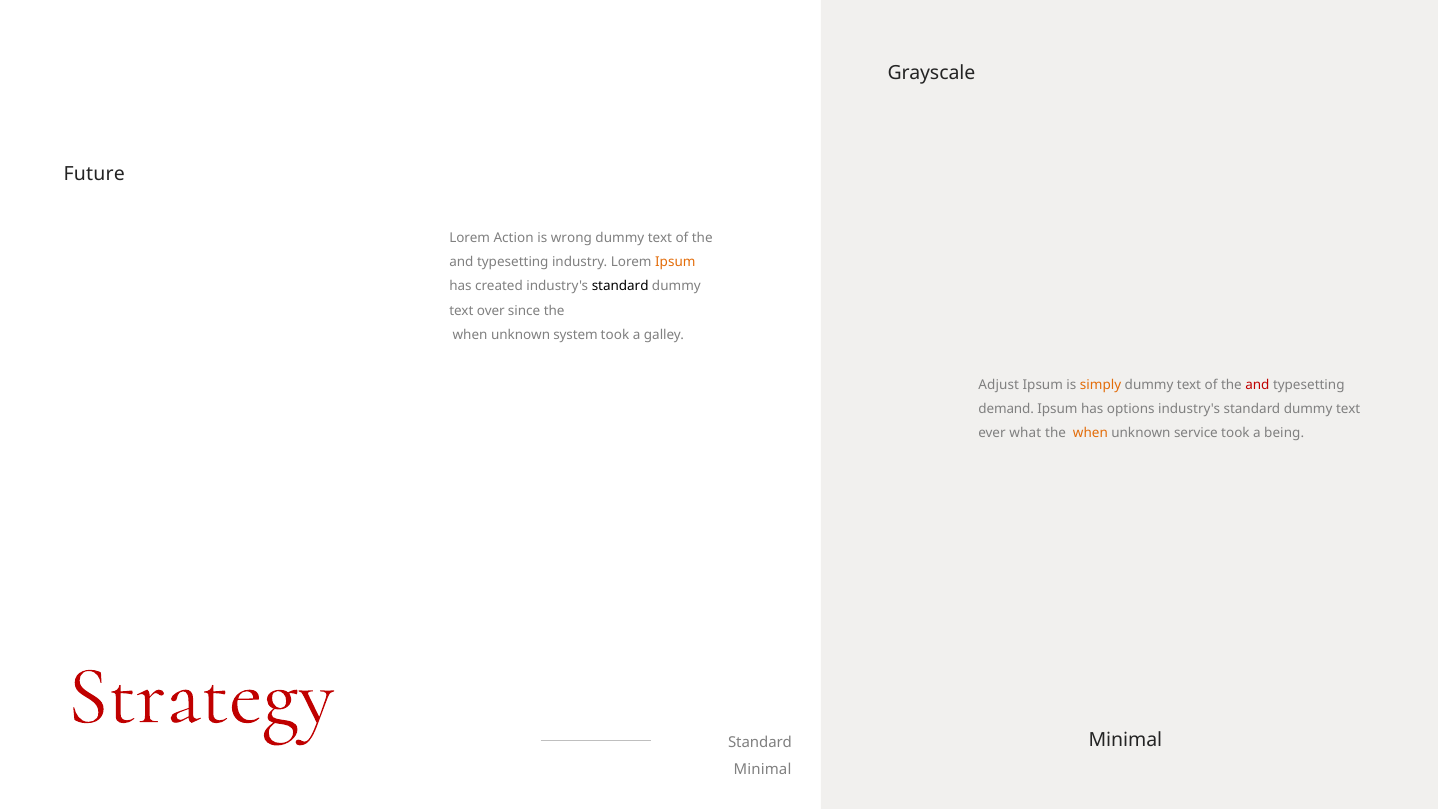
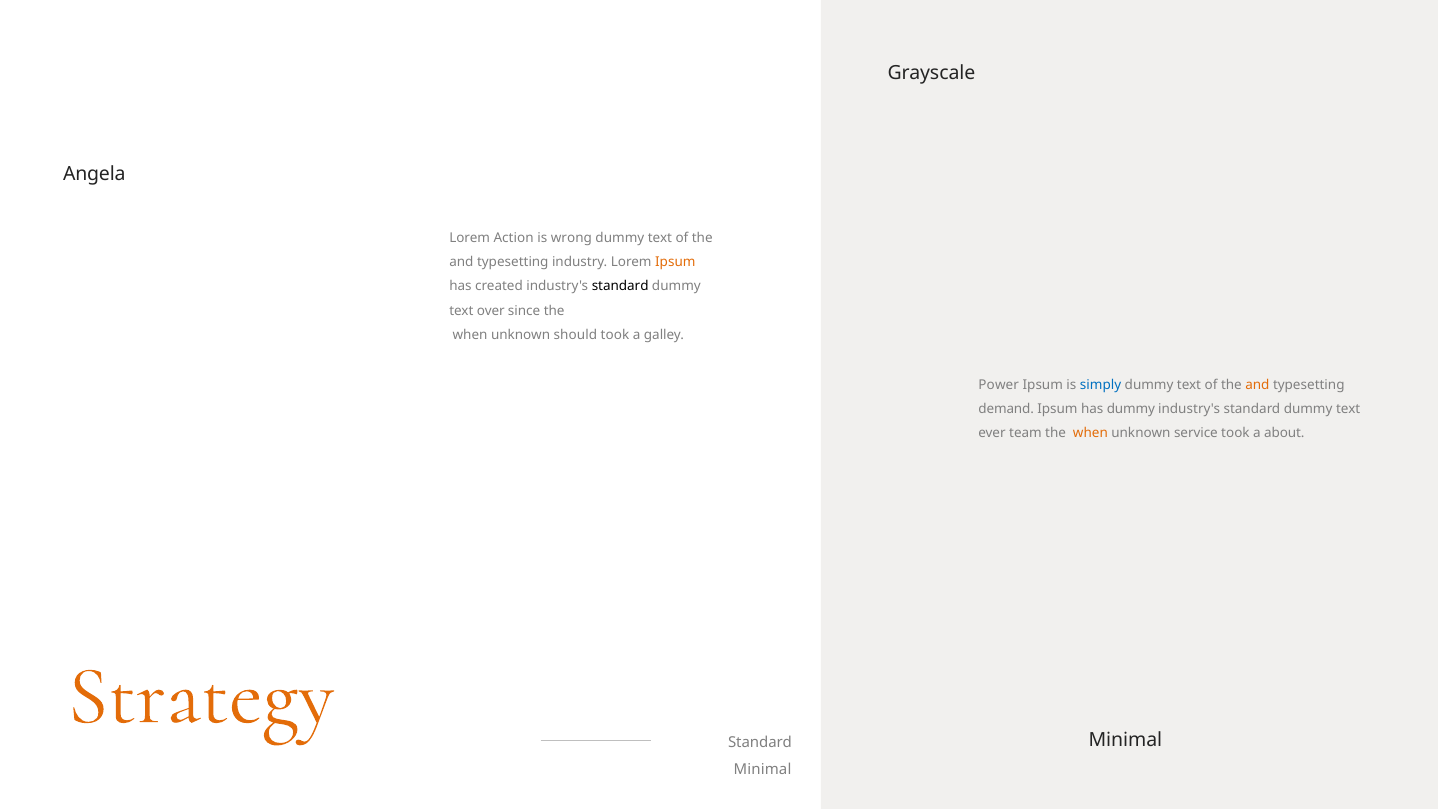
Future: Future -> Angela (94, 174)
system: system -> should (575, 335)
Adjust: Adjust -> Power (999, 385)
simply colour: orange -> blue (1101, 385)
and colour: red -> orange (1257, 385)
has options: options -> dummy (1131, 409)
what: what -> team (1025, 433)
being: being -> about (1284, 433)
Strategy colour: red -> orange (201, 695)
